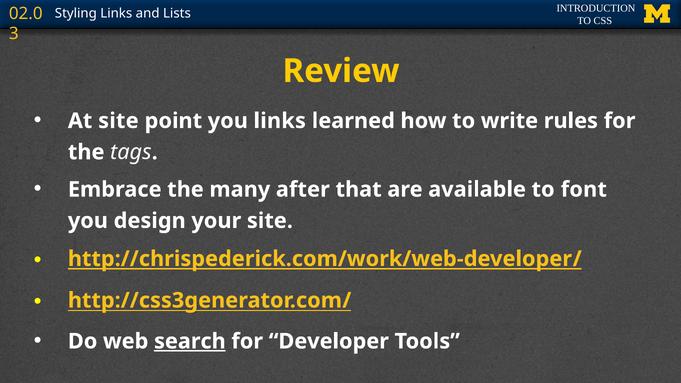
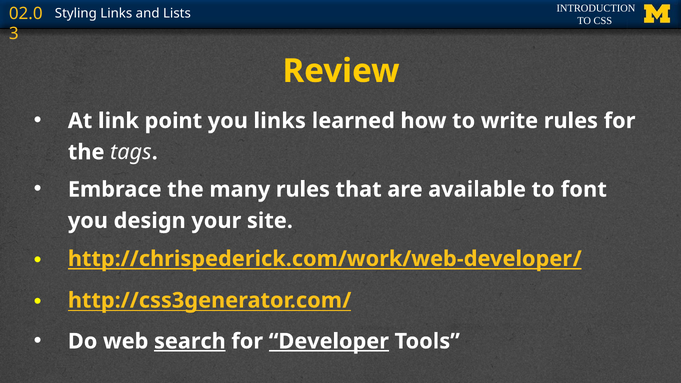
At site: site -> link (118, 121)
many after: after -> rules (303, 190)
Developer underline: none -> present (329, 341)
